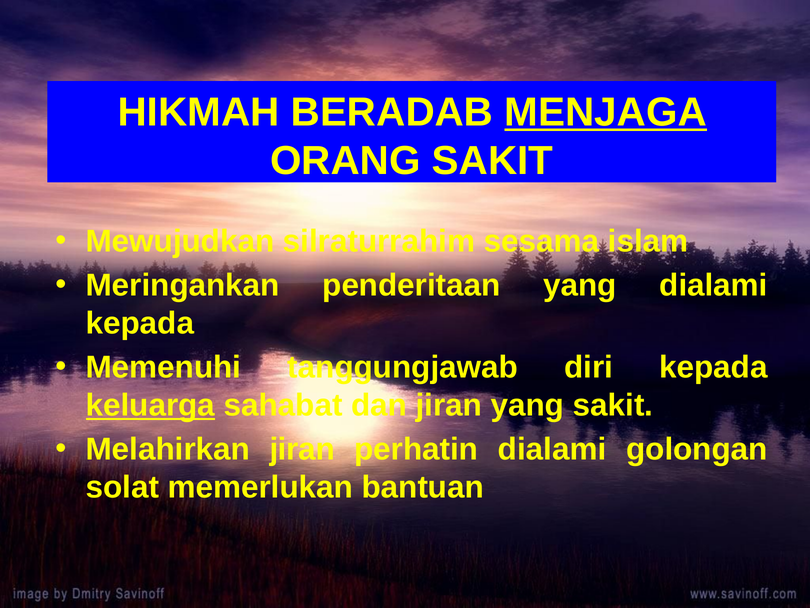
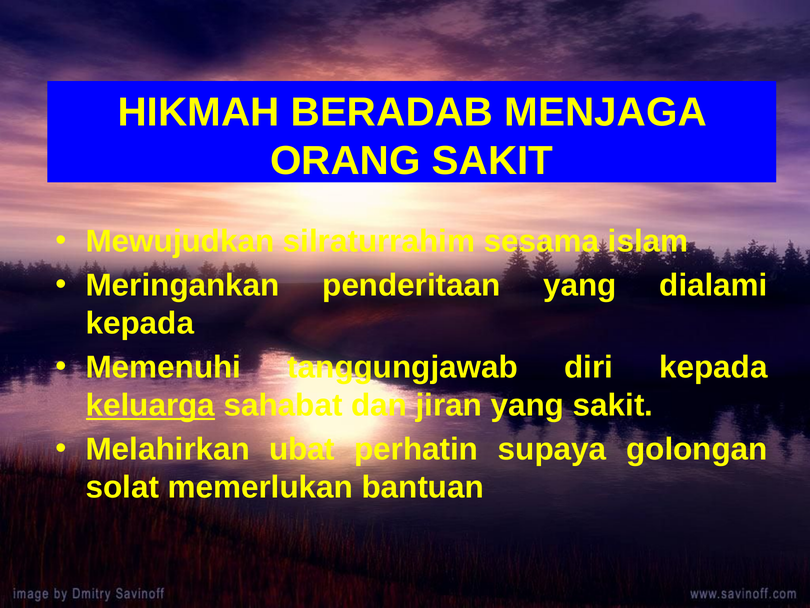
MENJAGA underline: present -> none (606, 112)
Melahirkan jiran: jiran -> ubat (302, 449)
perhatin dialami: dialami -> supaya (552, 449)
